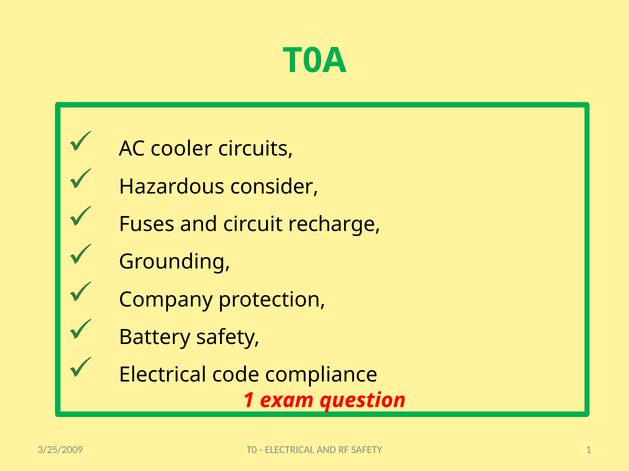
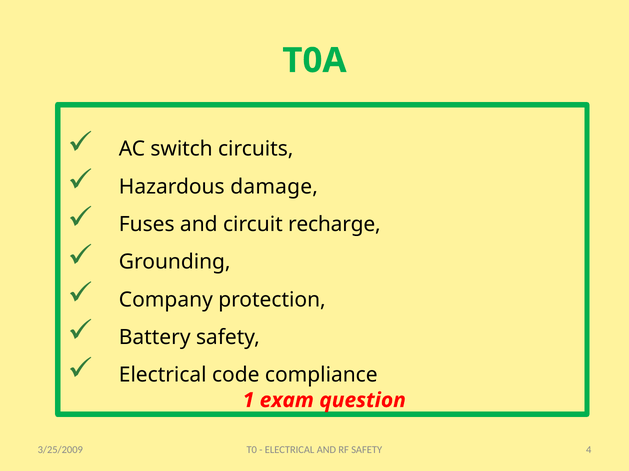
cooler: cooler -> switch (182, 149)
consider: consider -> damage (274, 187)
SAFETY 1: 1 -> 4 (589, 450)
